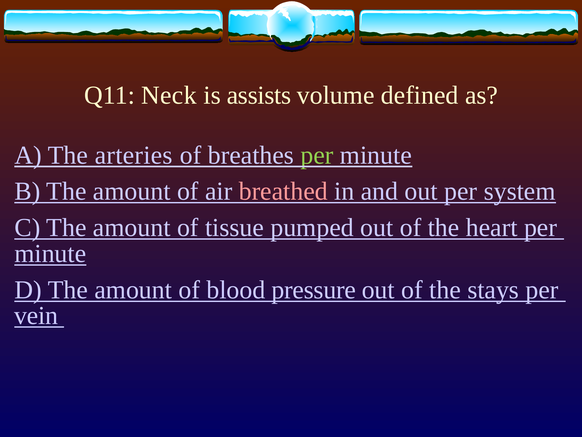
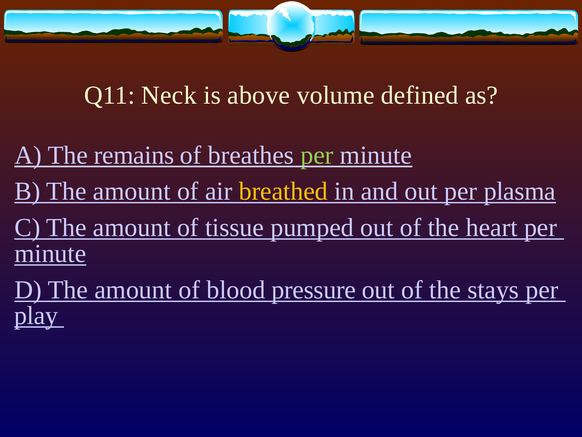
assists: assists -> above (259, 95)
arteries: arteries -> remains (134, 155)
breathed colour: pink -> yellow (283, 191)
system: system -> plasma (520, 191)
vein: vein -> play (36, 315)
